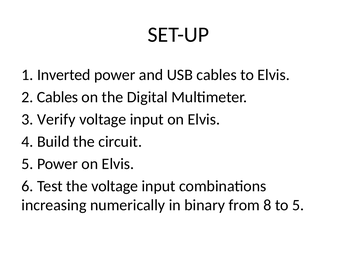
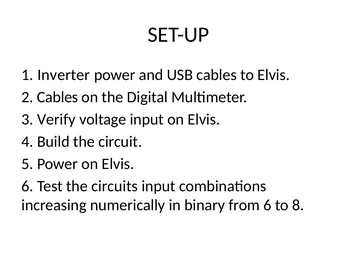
Inverted: Inverted -> Inverter (64, 75)
the voltage: voltage -> circuits (115, 186)
from 8: 8 -> 6 (267, 205)
to 5: 5 -> 8 (298, 205)
